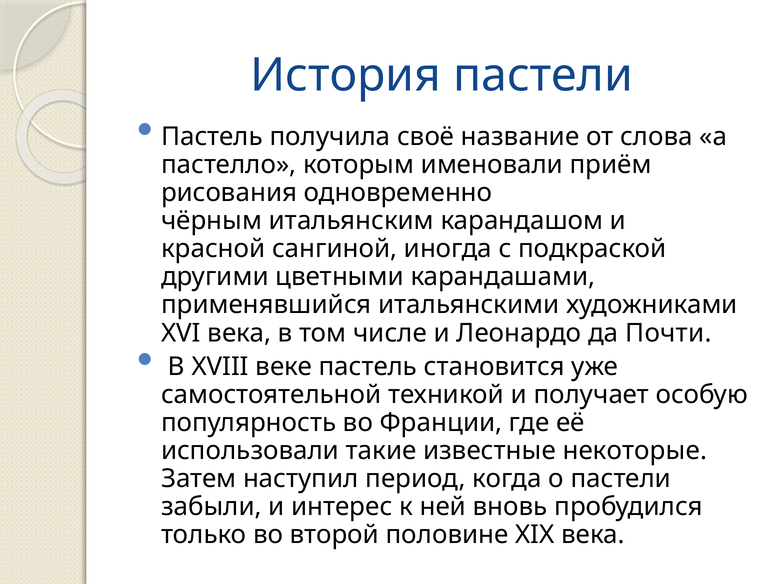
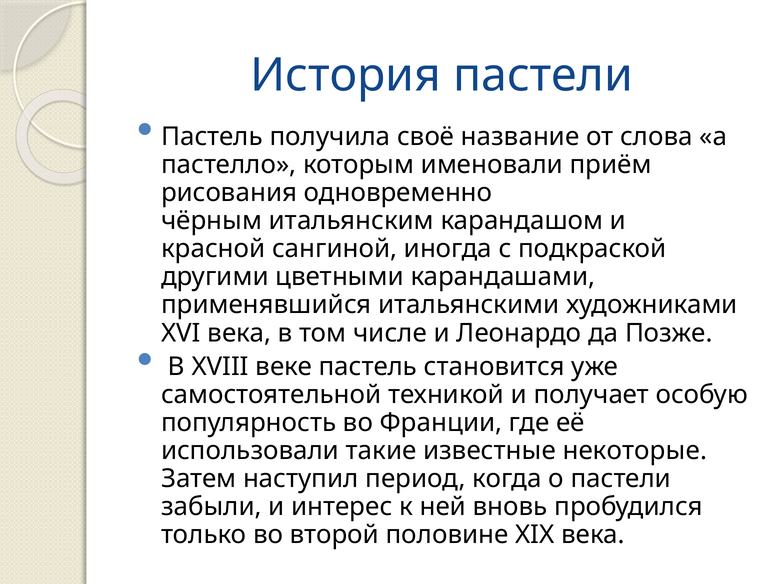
Почти: Почти -> Позже (669, 333)
